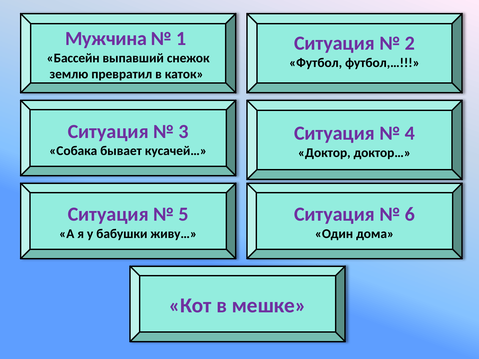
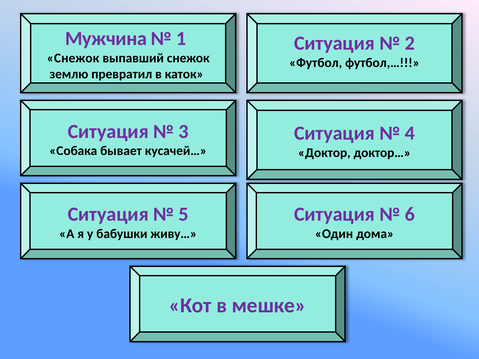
Бассейн: Бассейн -> Снежок (73, 58)
